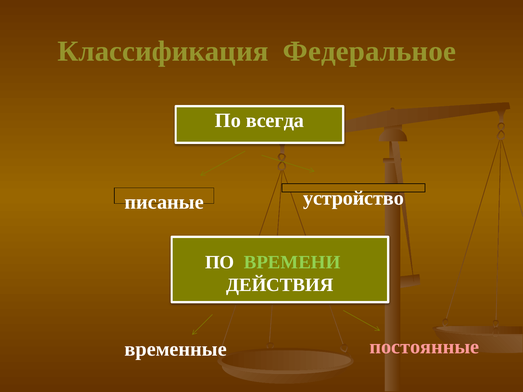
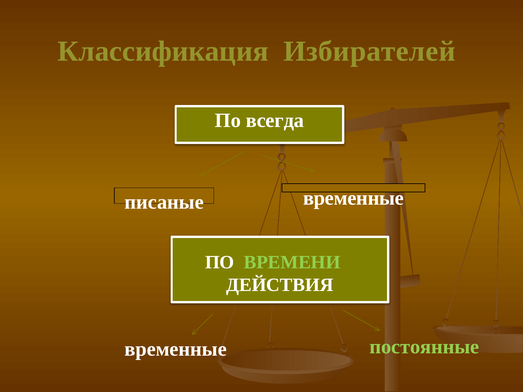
Федеральное: Федеральное -> Избирателей (369, 51)
писаные устройство: устройство -> временные (354, 198)
постоянные colour: pink -> light green (424, 347)
